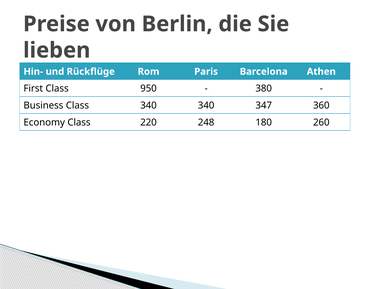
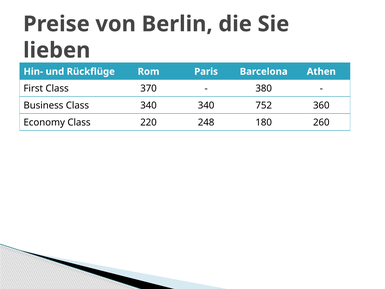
950: 950 -> 370 (149, 88)
347: 347 -> 752 (264, 105)
